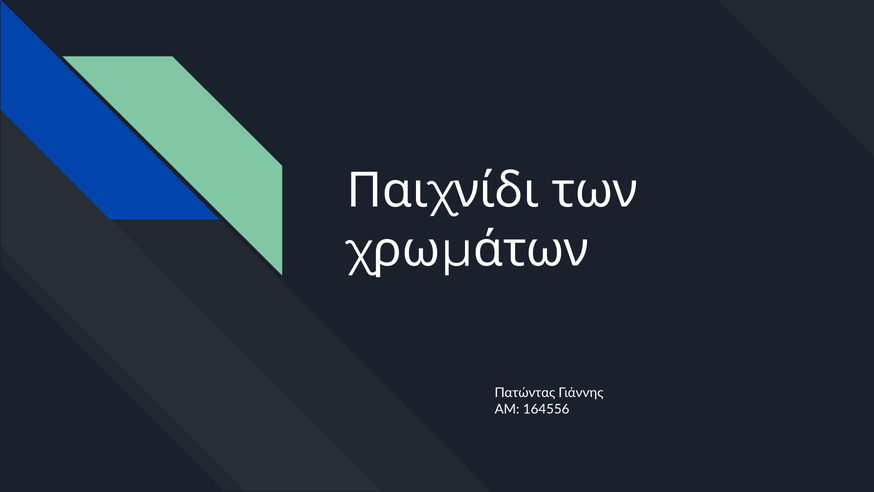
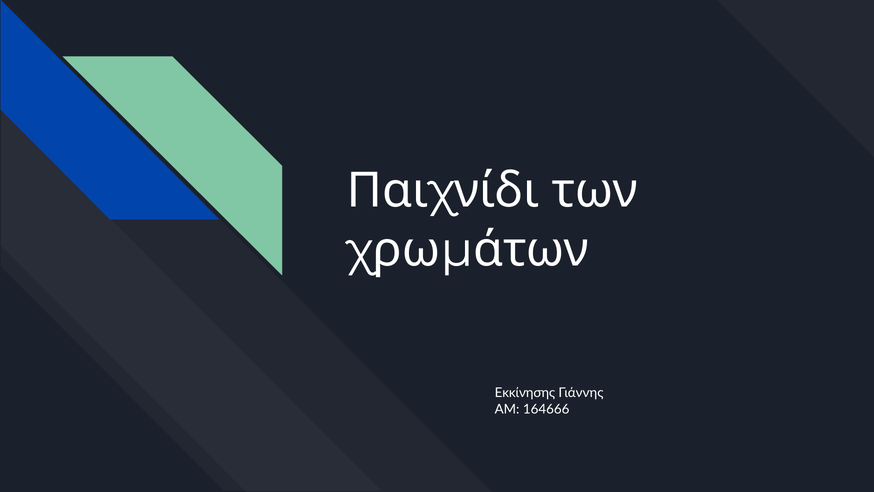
Πατώντας: Πατώντας -> Εκκίνησης (525, 393)
164556: 164556 -> 164666 (546, 409)
